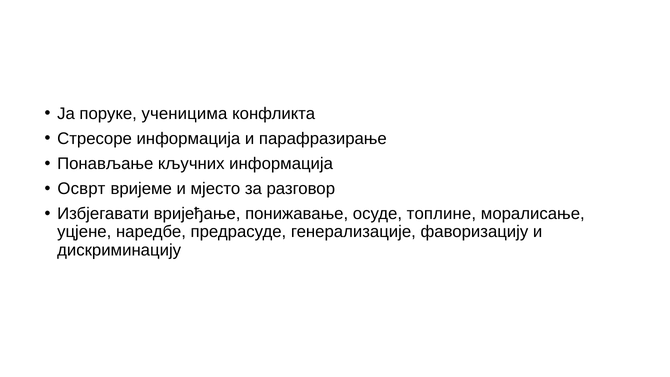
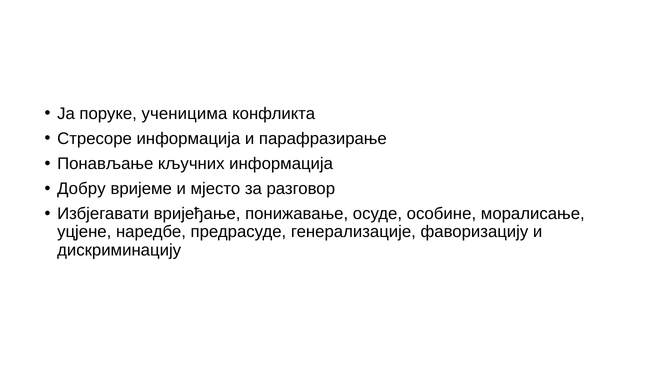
Осврт: Осврт -> Добру (81, 189)
топлине: топлине -> особине (441, 214)
